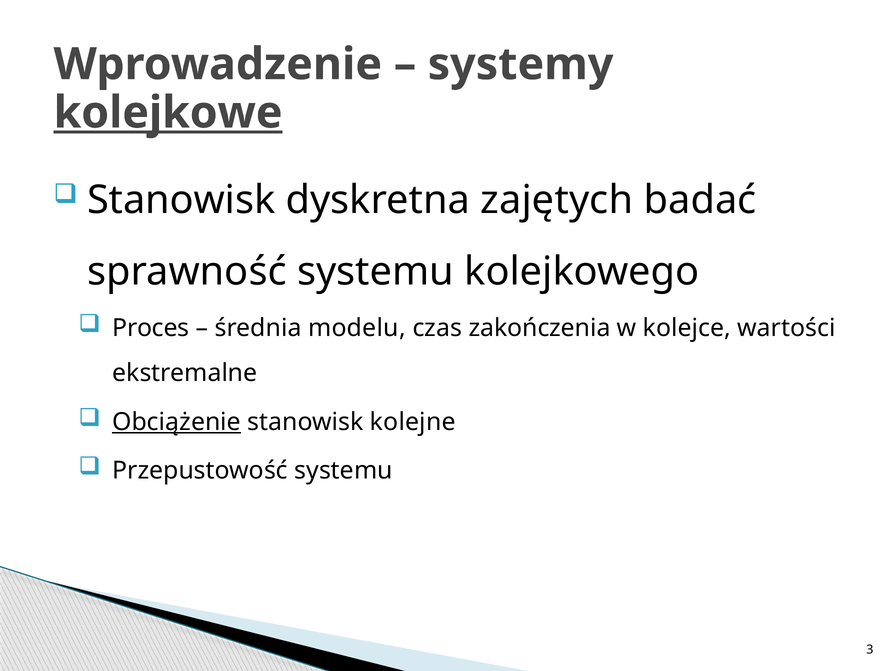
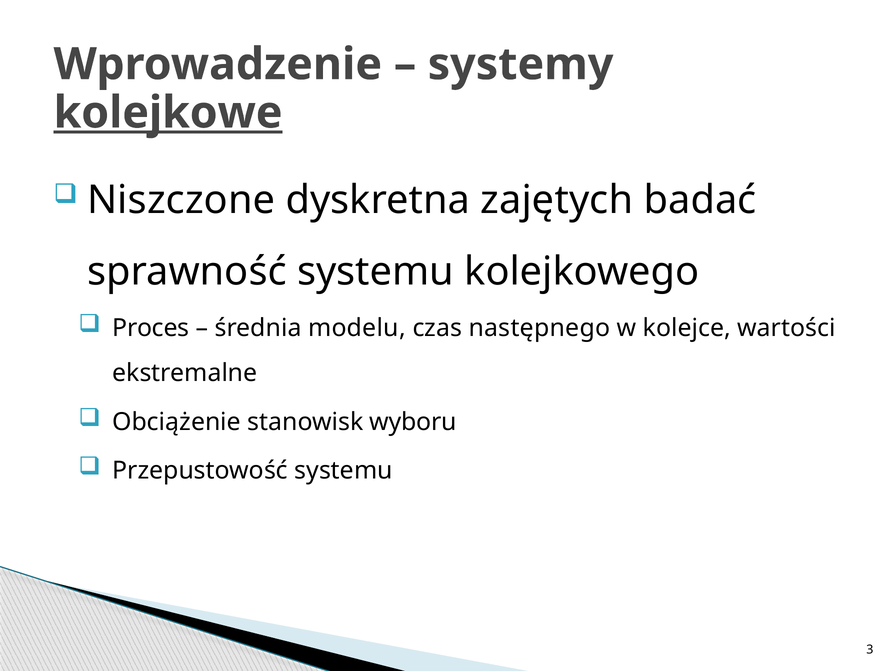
Stanowisk: Stanowisk -> Niszczone (181, 200)
zakończenia: zakończenia -> następnego (539, 328)
Obciążenie underline: present -> none (177, 422)
kolejne: kolejne -> wyboru (413, 422)
